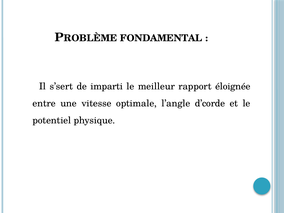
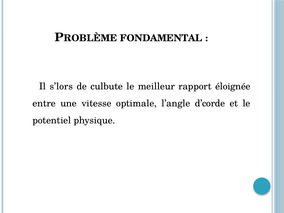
s’sert: s’sert -> s’lors (61, 86)
imparti: imparti -> culbute (107, 86)
